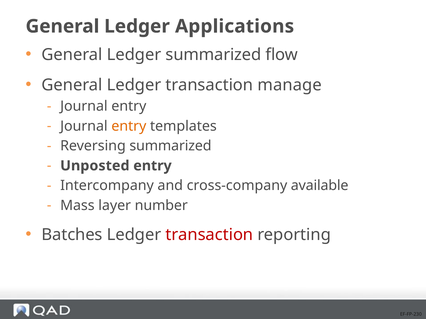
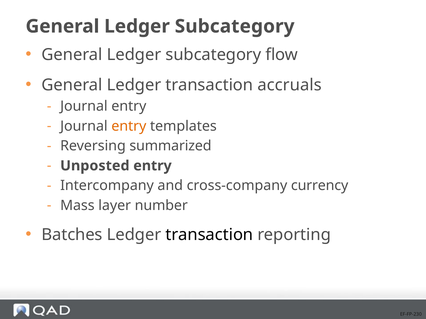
Applications: Applications -> Subcategory (235, 26)
summarized: summarized -> subcategory (213, 55)
manage: manage -> accruals (290, 85)
available: available -> currency (320, 186)
transaction colour: red -> black (209, 235)
